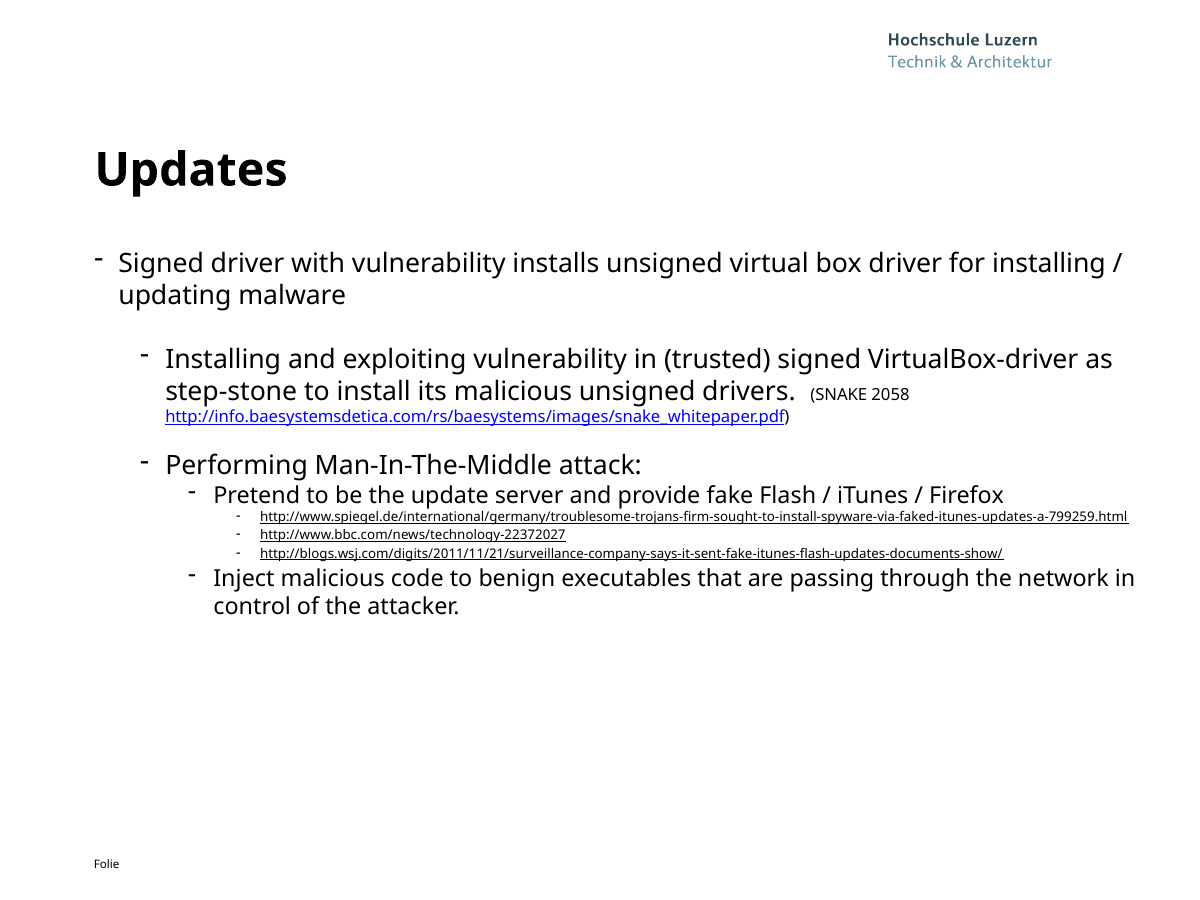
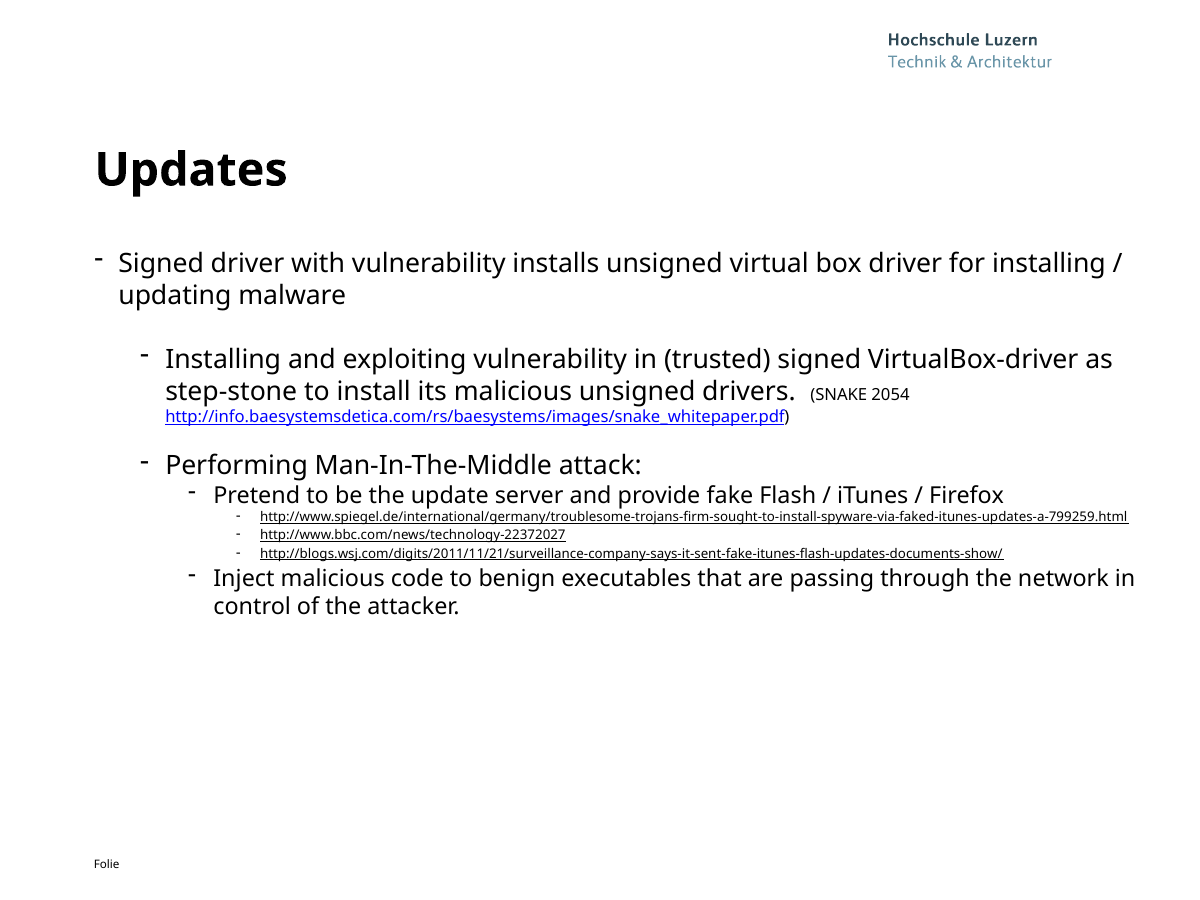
2058: 2058 -> 2054 (891, 395)
